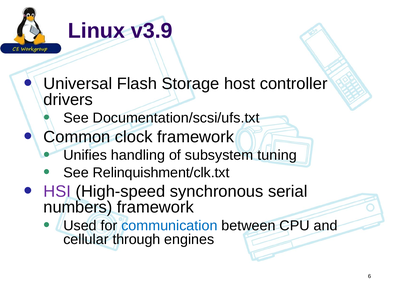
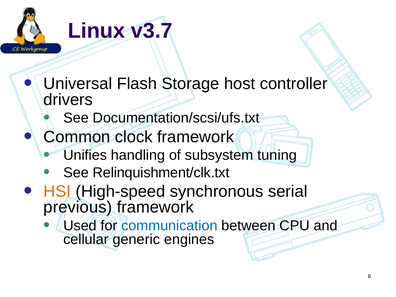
v3.9: v3.9 -> v3.7 (152, 31)
HSI colour: purple -> orange (57, 191)
numbers: numbers -> previous (78, 207)
through: through -> generic (136, 239)
